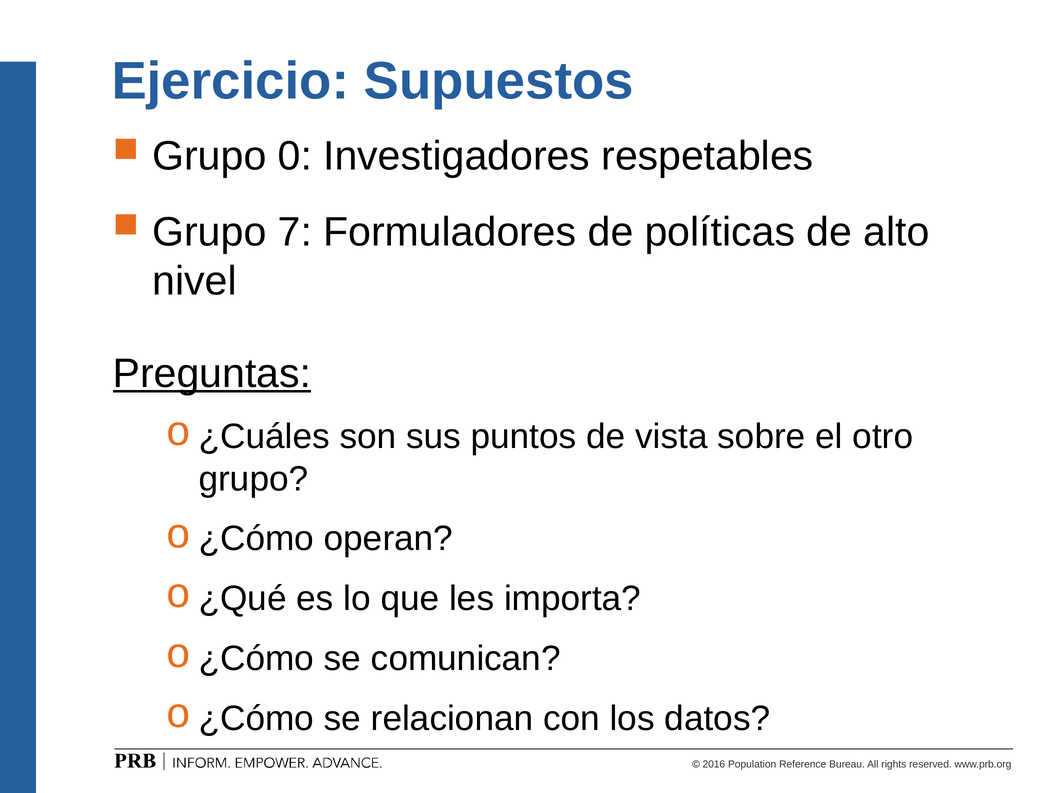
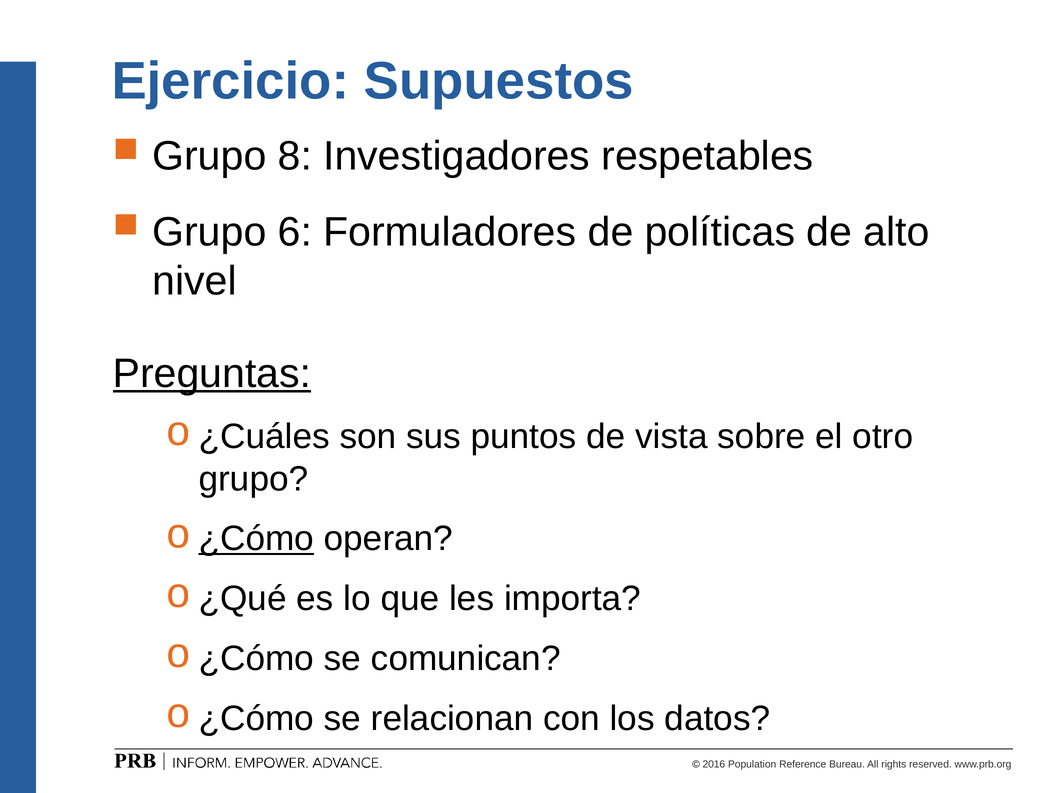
0: 0 -> 8 (295, 156)
7: 7 -> 6 (295, 232)
¿Cómo underline: none -> present (256, 539)
